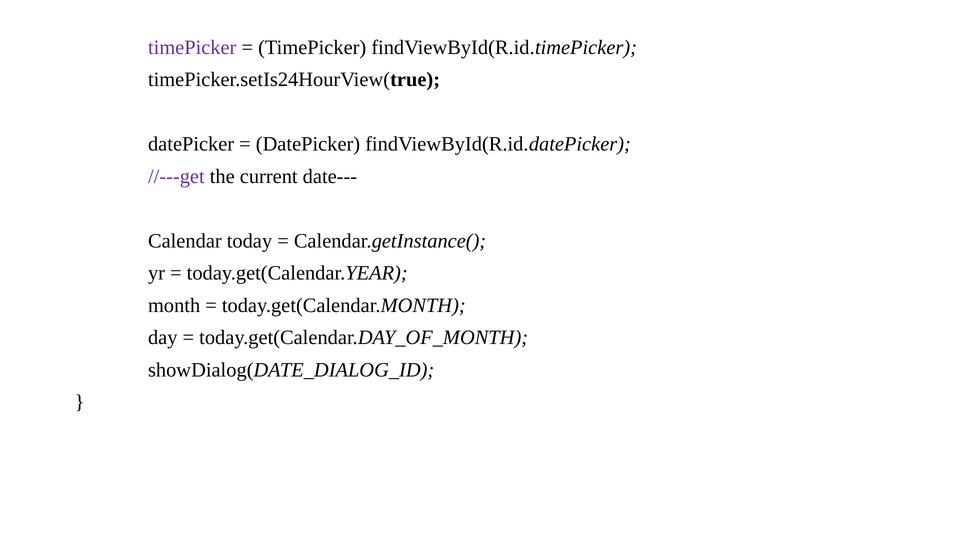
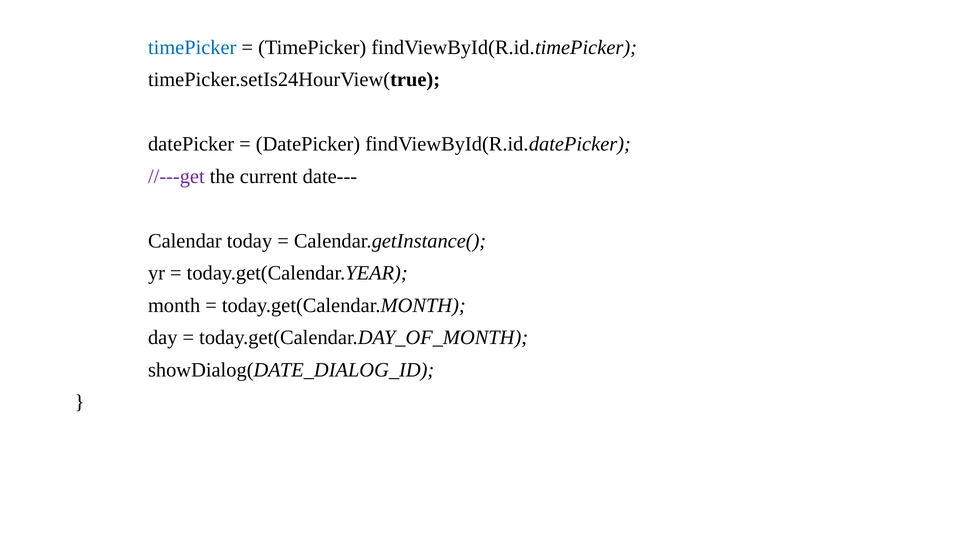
timePicker colour: purple -> blue (192, 47)
